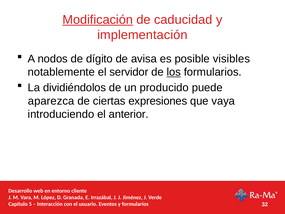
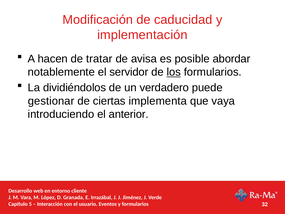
Modificación underline: present -> none (98, 20)
nodos: nodos -> hacen (53, 59)
dígito: dígito -> tratar (99, 59)
visibles: visibles -> abordar (232, 59)
producido: producido -> verdadero (164, 88)
aparezca: aparezca -> gestionar (51, 101)
expresiones: expresiones -> implementa (158, 101)
